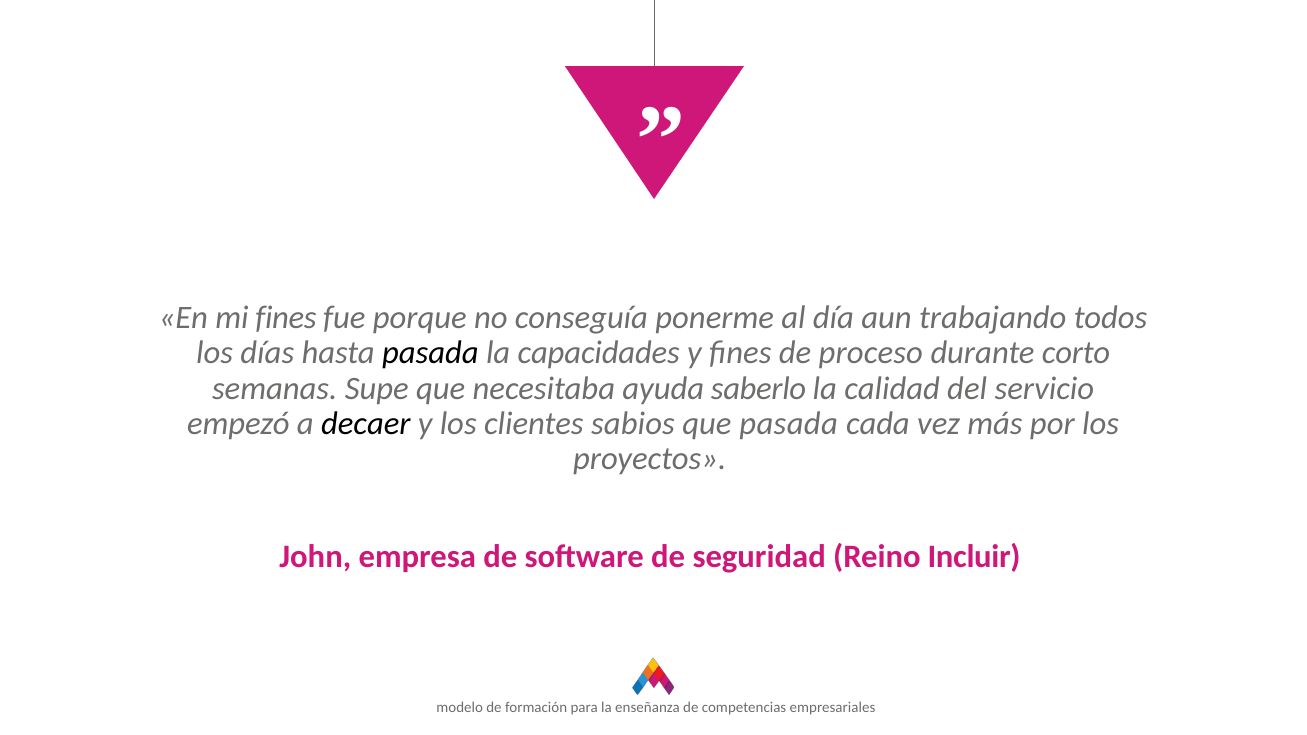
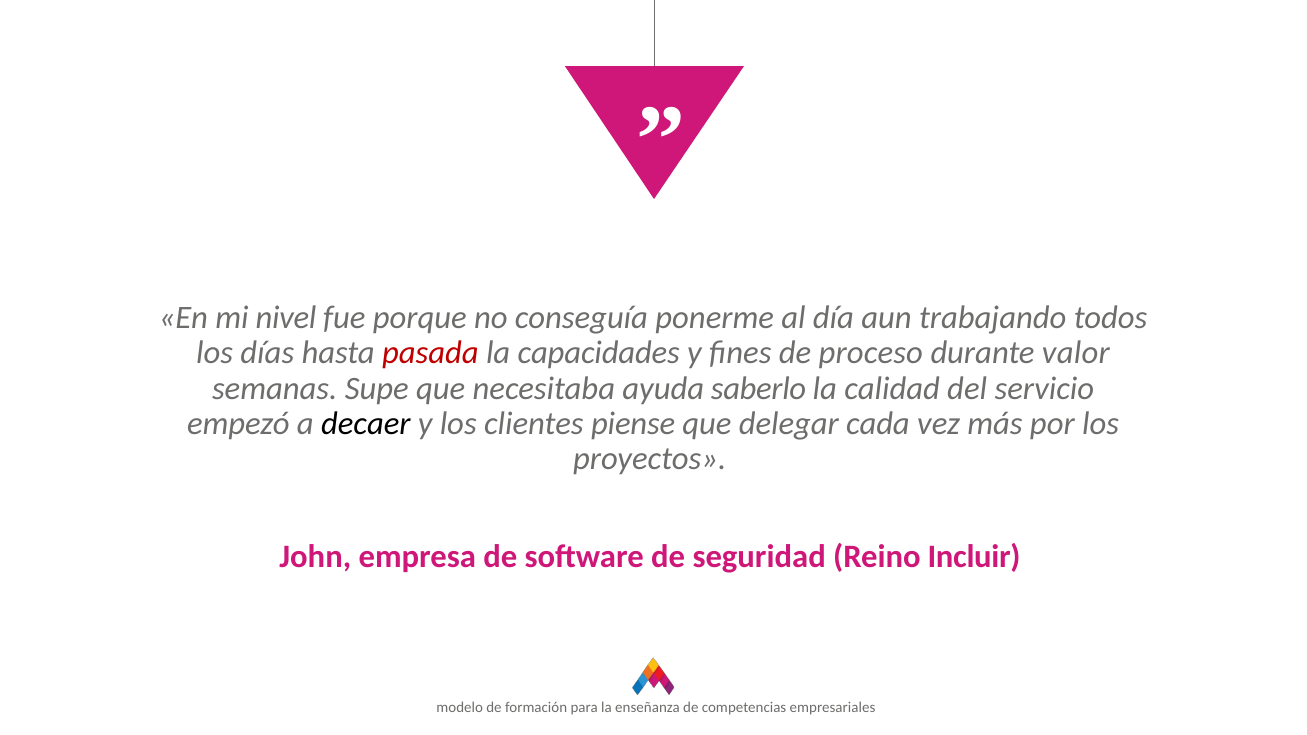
mi fines: fines -> nivel (286, 318)
pasada colour: black -> red (430, 353)
corto: corto -> valor (1076, 353)
sabios: sabios -> piense (633, 424)
que pasada: pasada -> delegar (789, 424)
